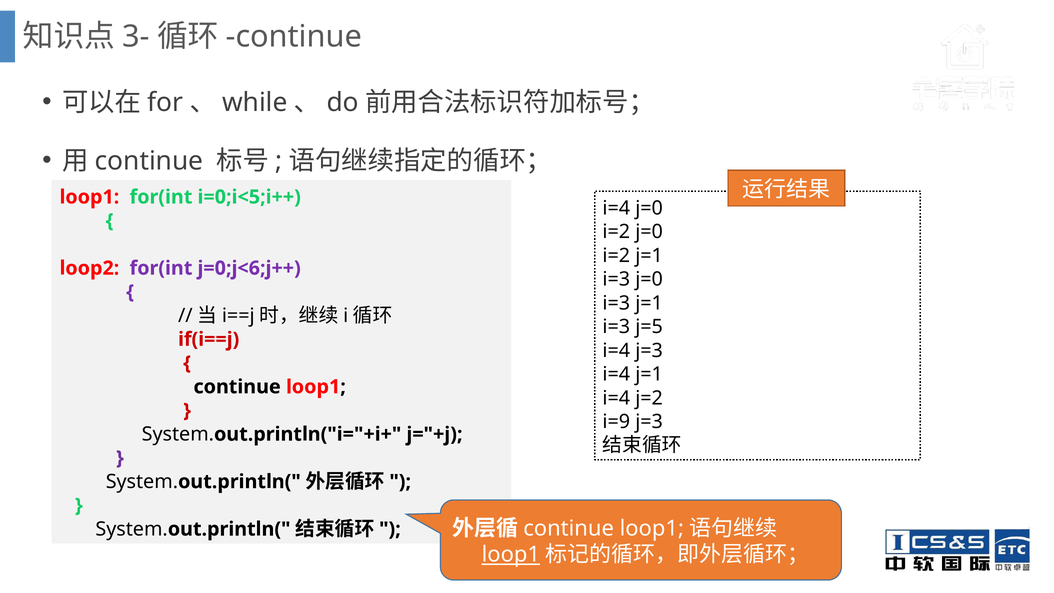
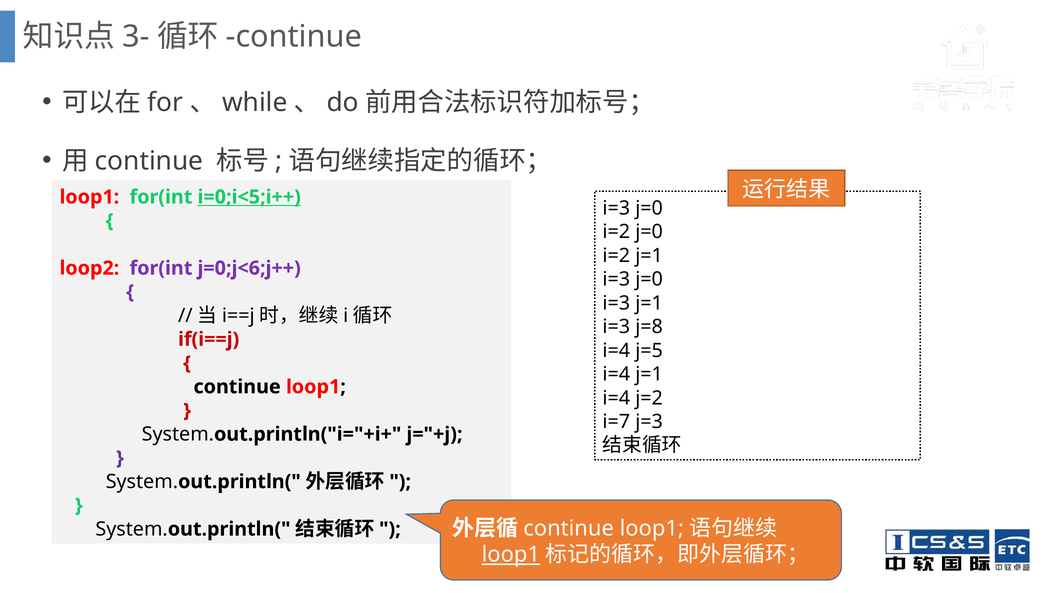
i=0;i<5;i++ underline: none -> present (249, 197)
i=4: i=4 -> i=3 (616, 208)
j=5: j=5 -> j=8 (649, 327)
i=4 j=3: j=3 -> j=5 (649, 350)
i=9: i=9 -> i=7 (616, 422)
